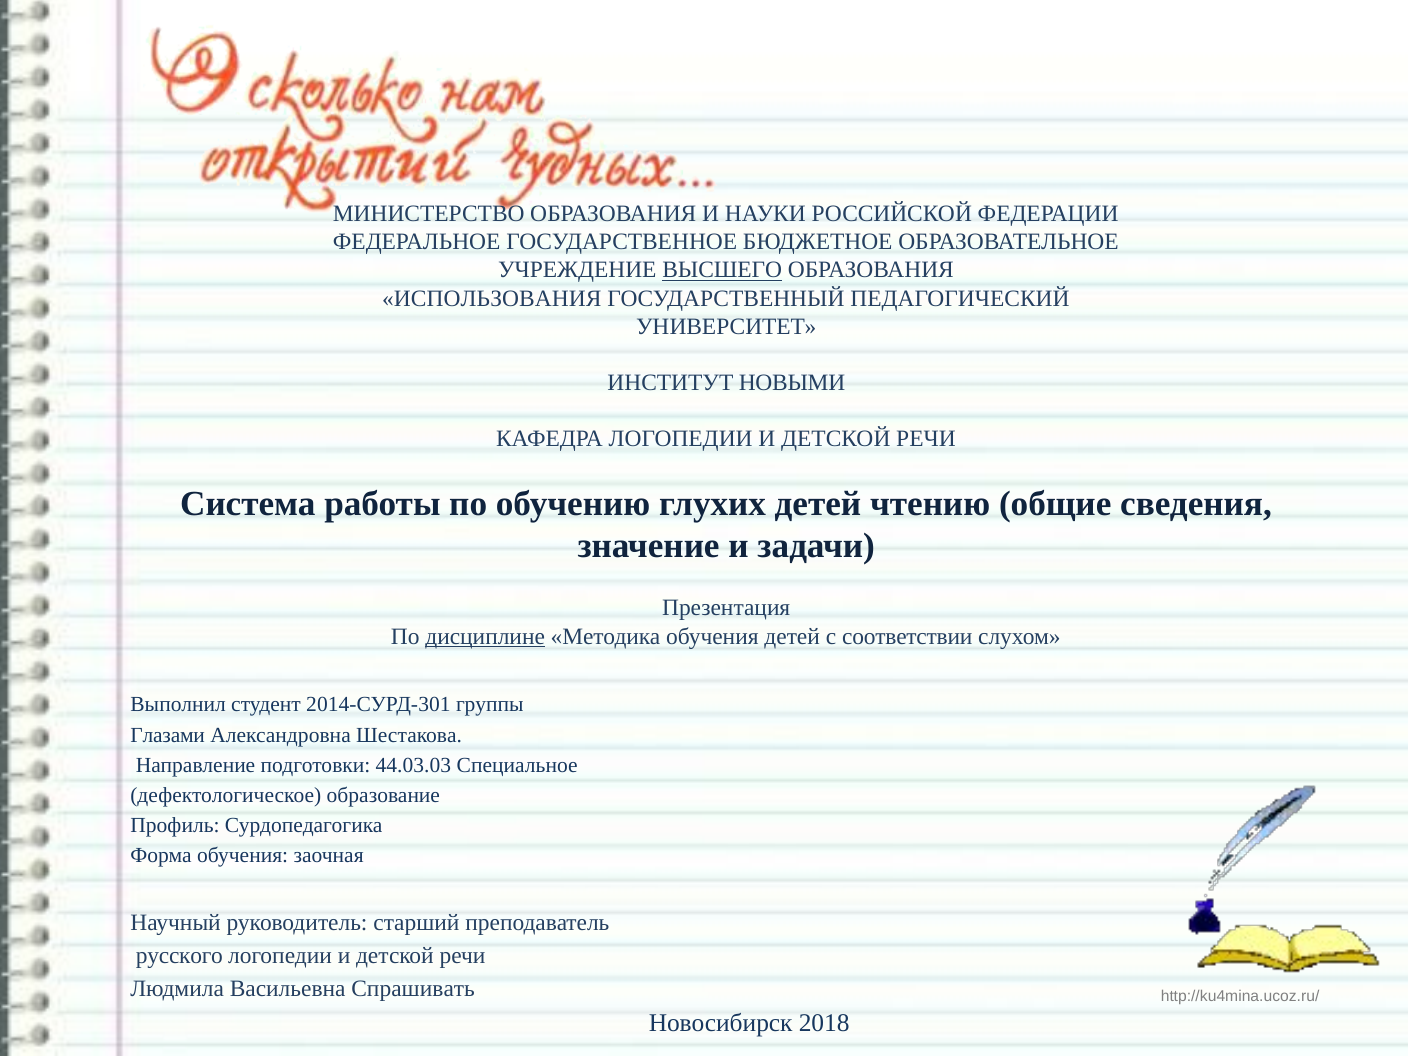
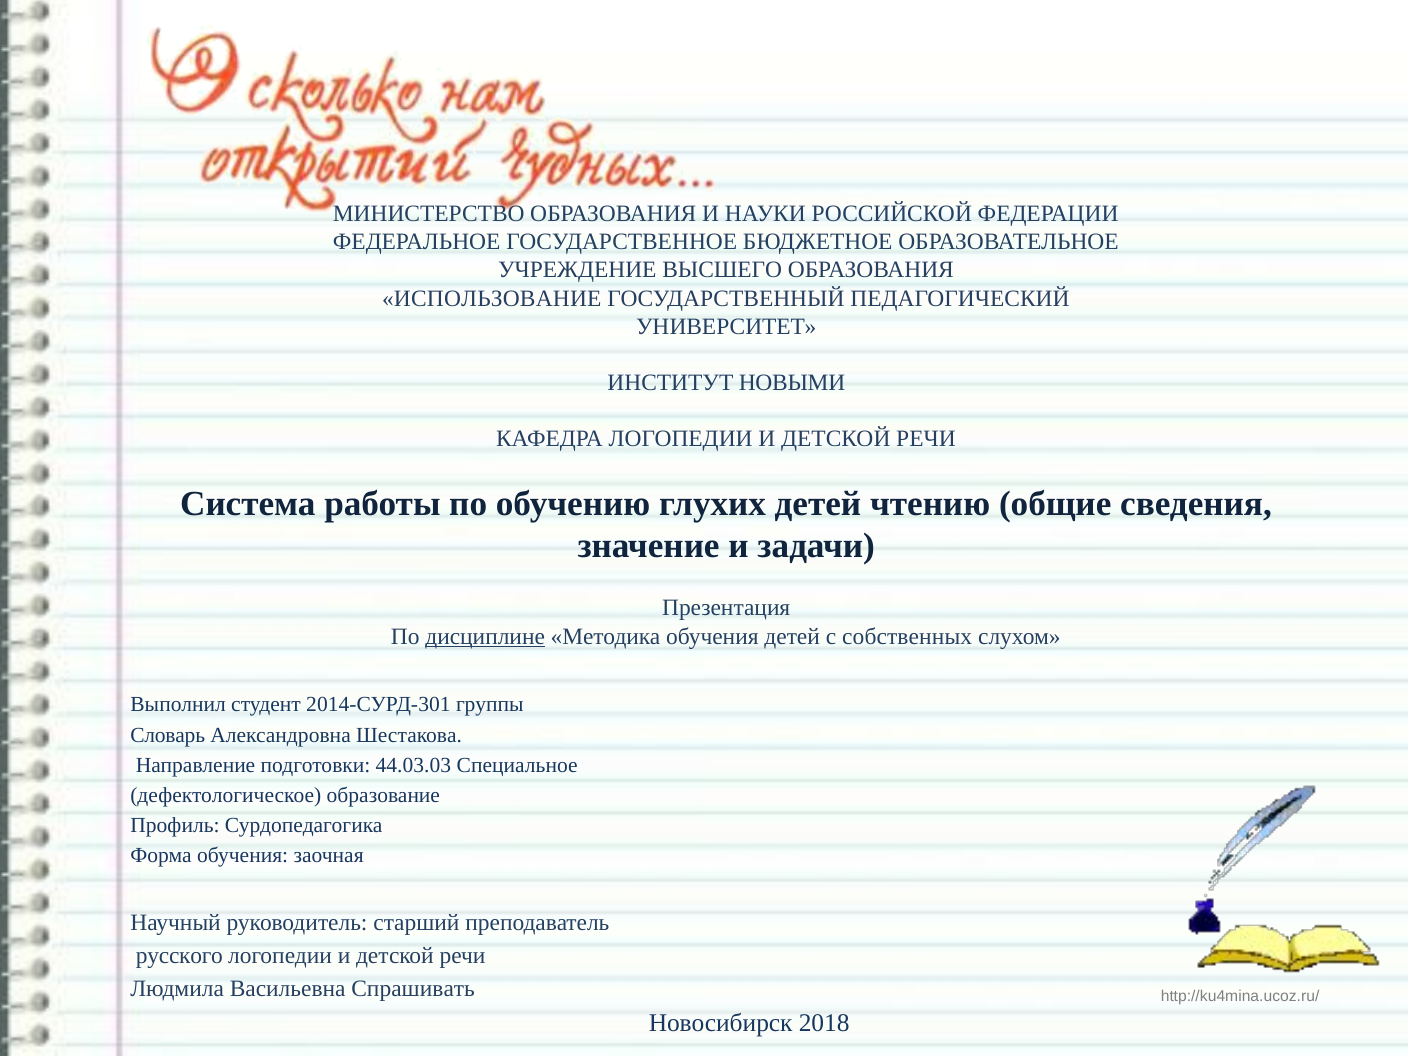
ВЫСШЕГО underline: present -> none (722, 270)
ИСПОЛЬЗОВАНИЯ: ИСПОЛЬЗОВАНИЯ -> ИСПОЛЬЗОВАНИЕ (492, 298)
соответствии: соответствии -> собственных (907, 636)
Глазами: Глазами -> Словарь (168, 735)
